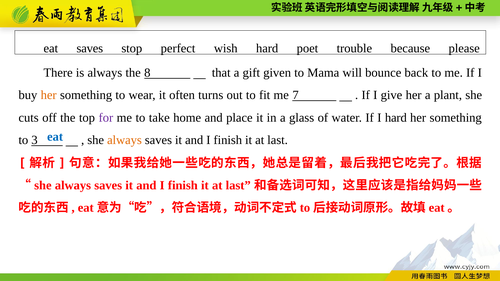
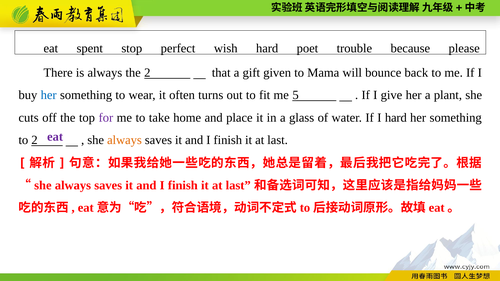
eat saves: saves -> spent (90, 48)
the 8: 8 -> 2 (147, 73)
her colour: orange -> blue (49, 95)
7: 7 -> 5 (296, 95)
eat colour: blue -> purple (55, 137)
to 3: 3 -> 2 (34, 140)
